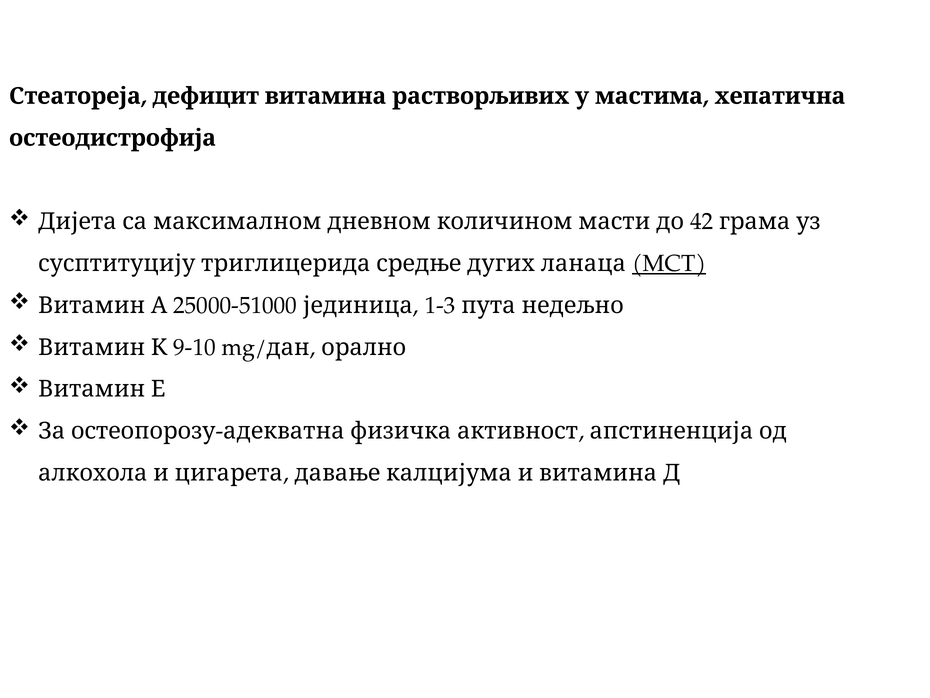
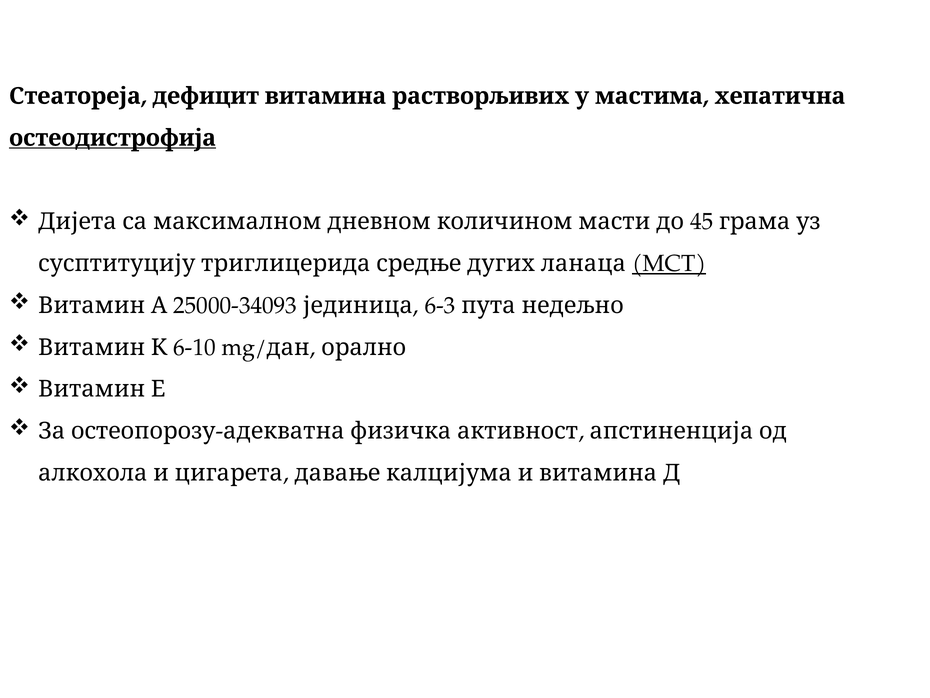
остеодистрофија underline: none -> present (113, 138)
42: 42 -> 45 (702, 222)
25000-51000: 25000-51000 -> 25000-34093 (235, 305)
1-3: 1-3 -> 6-3 (440, 305)
9-10: 9-10 -> 6-10 (195, 347)
